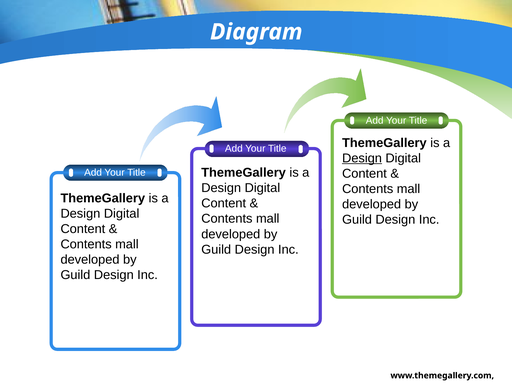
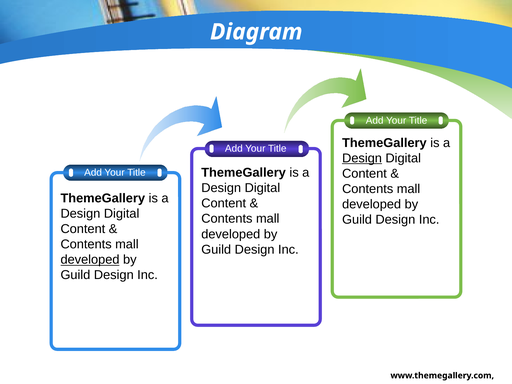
developed underline: none -> present (90, 260)
